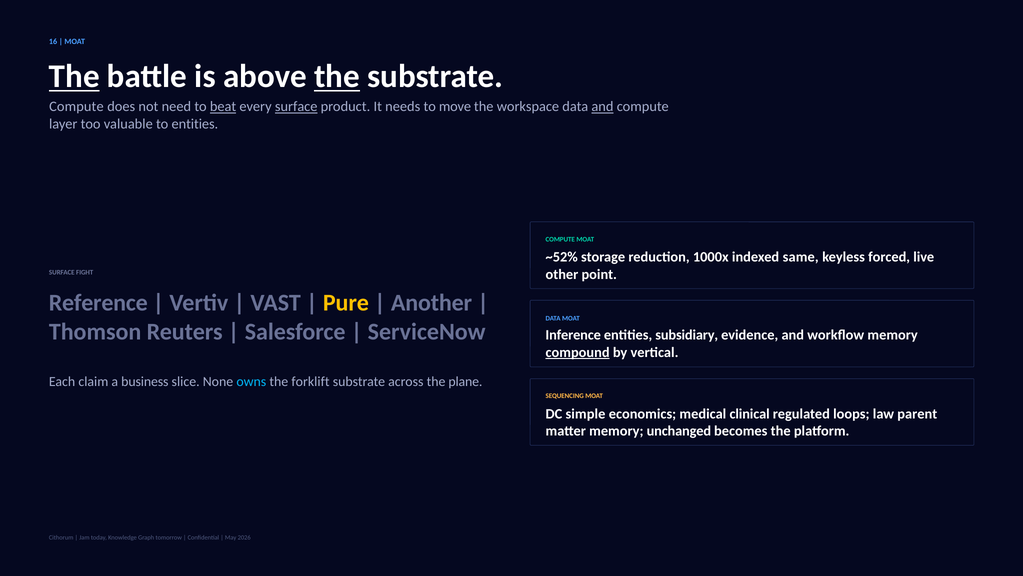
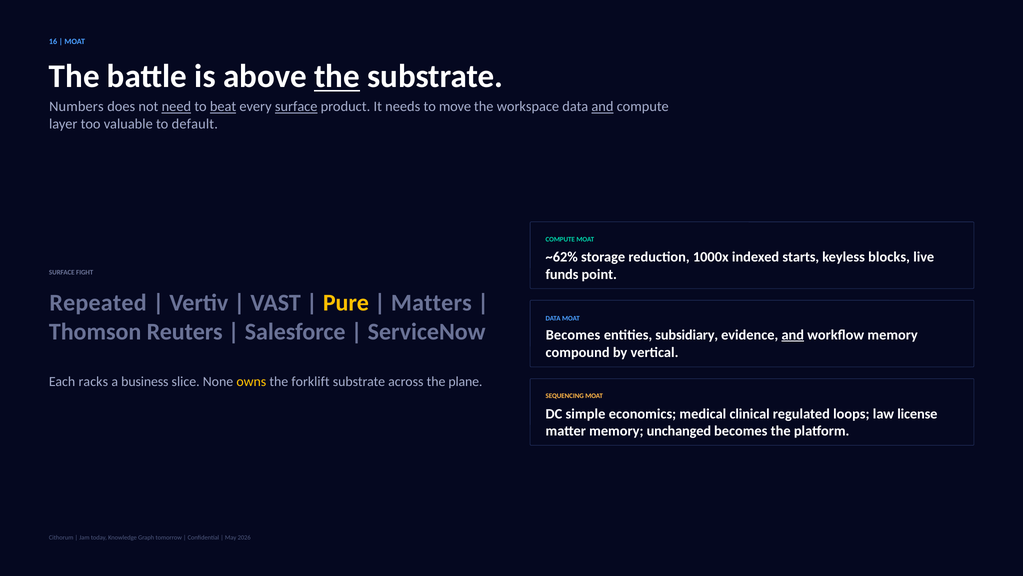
The underline: present -> none (74, 76)
Compute: Compute -> Numbers (76, 107)
need underline: none -> present (176, 107)
to entities: entities -> default (195, 124)
~52%: ~52% -> ~62% (562, 257)
same: same -> starts (801, 257)
forced: forced -> blocks (889, 257)
other: other -> funds (562, 274)
Reference: Reference -> Repeated (98, 303)
Another: Another -> Matters (431, 303)
Inference: Inference -> Becomes (573, 335)
and underline: none -> present (793, 335)
compound underline: present -> none (578, 352)
claim: claim -> racks (93, 381)
owns colour: light blue -> yellow (251, 381)
parent: parent -> license (917, 414)
